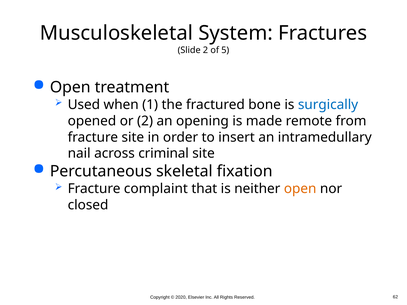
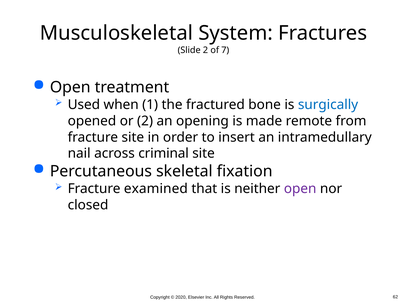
5: 5 -> 7 (225, 50)
complaint: complaint -> examined (156, 189)
open colour: orange -> purple (300, 189)
